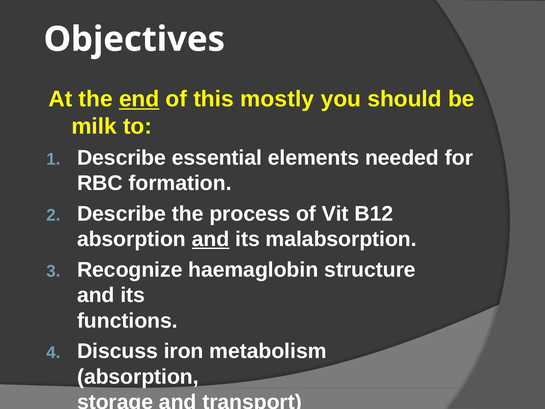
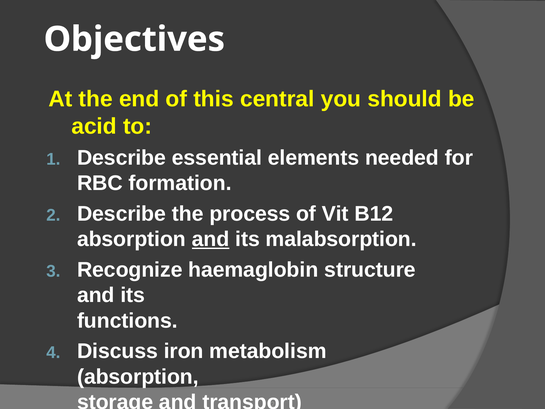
end underline: present -> none (139, 99)
mostly: mostly -> central (277, 99)
milk: milk -> acid (94, 126)
